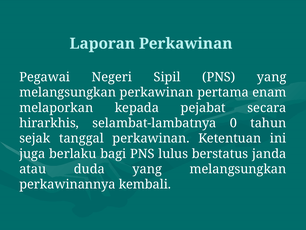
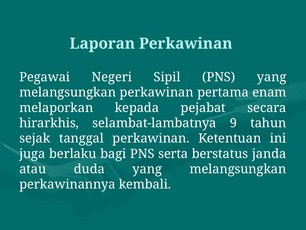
0: 0 -> 9 (233, 123)
lulus: lulus -> serta (173, 154)
